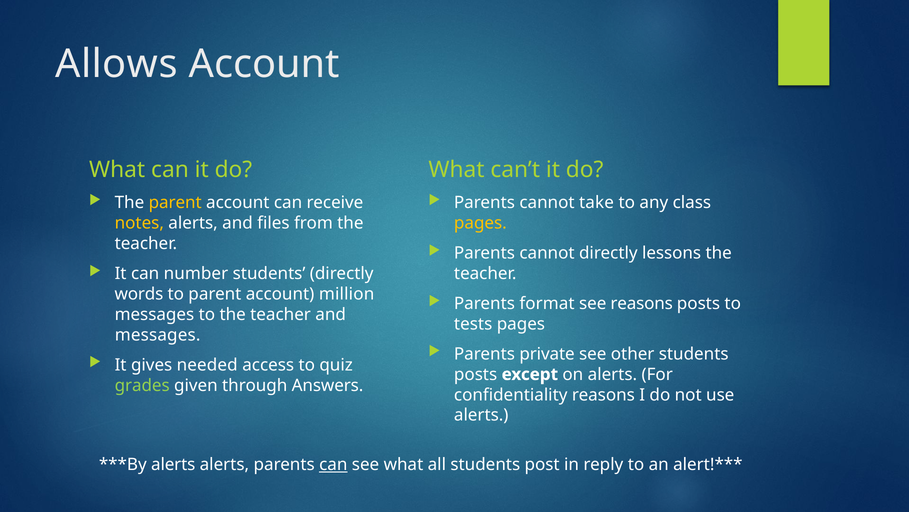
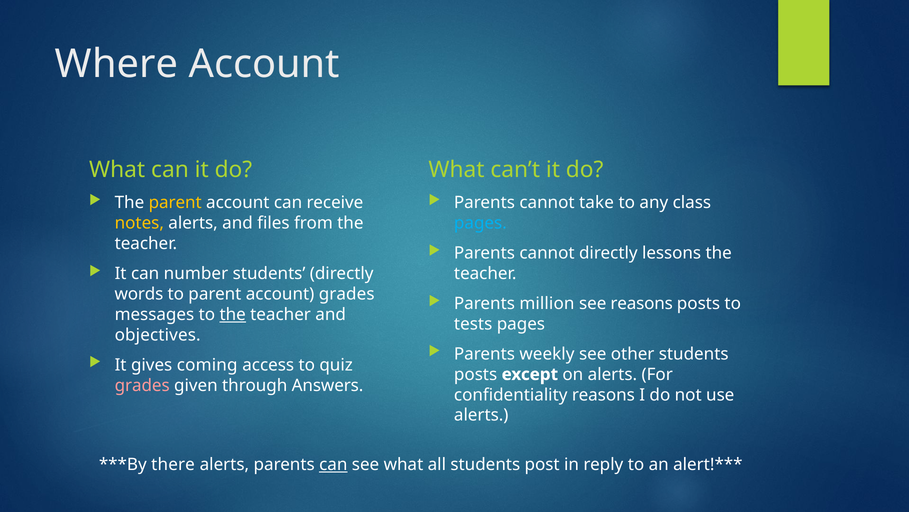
Allows: Allows -> Where (117, 64)
pages colour: yellow -> light blue (480, 223)
account million: million -> grades (347, 294)
format: format -> million (547, 303)
the underline: none -> present (233, 314)
messages: messages -> objectives (158, 334)
private: private -> weekly (547, 353)
needed: needed -> coming (207, 364)
grades colour: light green -> pink (142, 385)
alerts: alerts -> there (173, 464)
